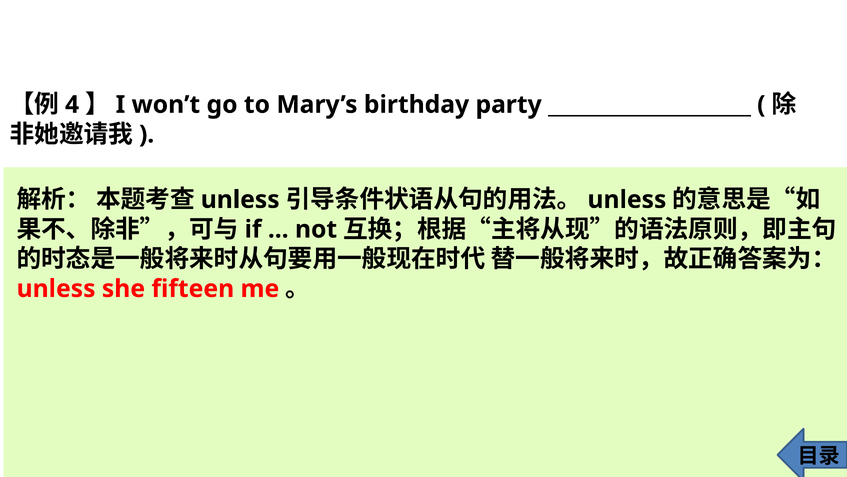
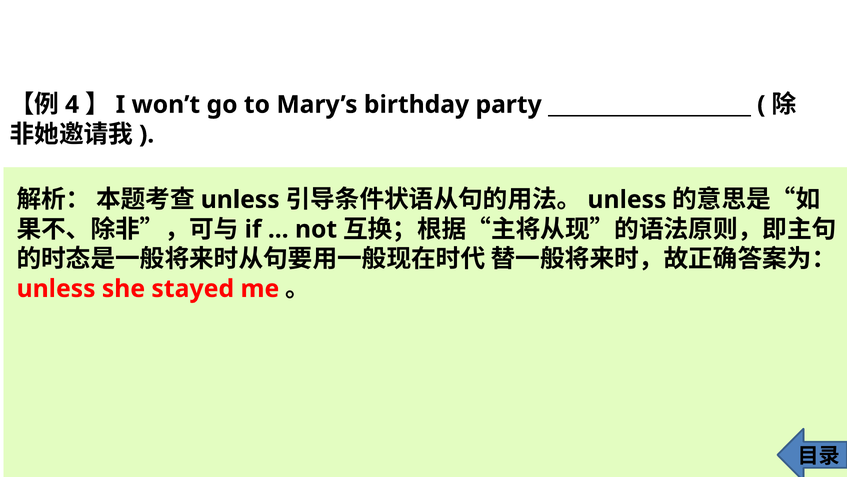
fifteen: fifteen -> stayed (193, 288)
